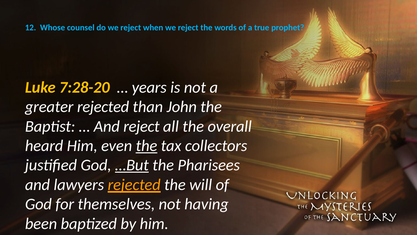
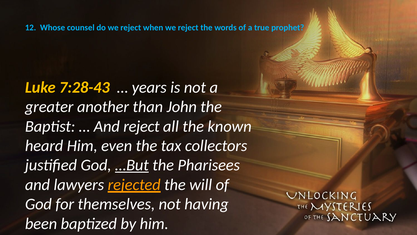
7:28-20: 7:28-20 -> 7:28-43 (84, 87)
greater rejected: rejected -> another (103, 107)
overall: overall -> known (230, 126)
the underline: present -> none (147, 146)
